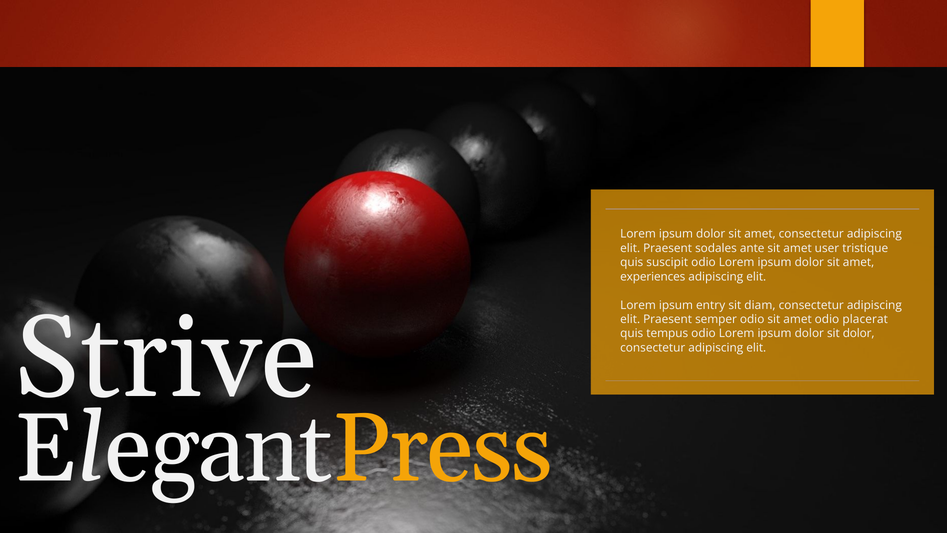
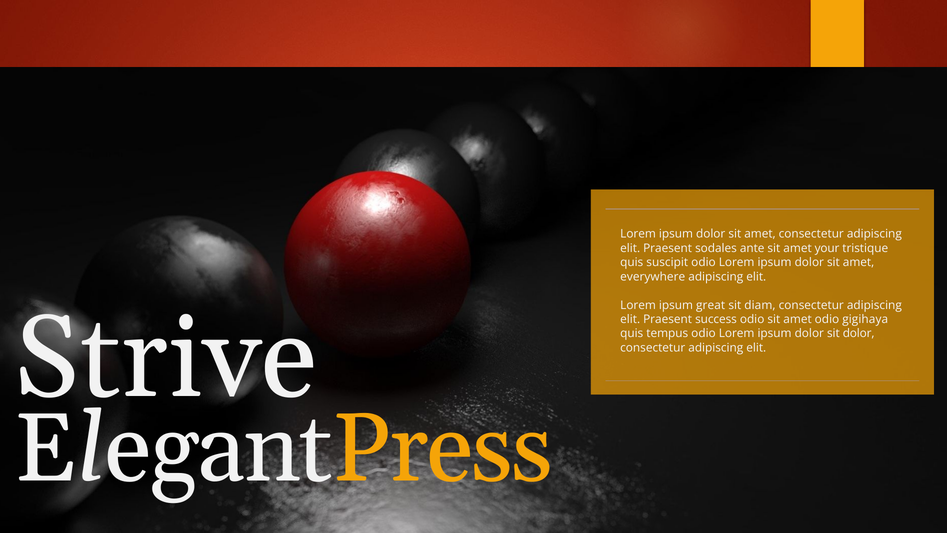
user: user -> your (827, 248)
experiences: experiences -> everywhere (653, 277)
entry: entry -> great (711, 305)
semper: semper -> success (716, 319)
placerat: placerat -> gigihaya (865, 319)
